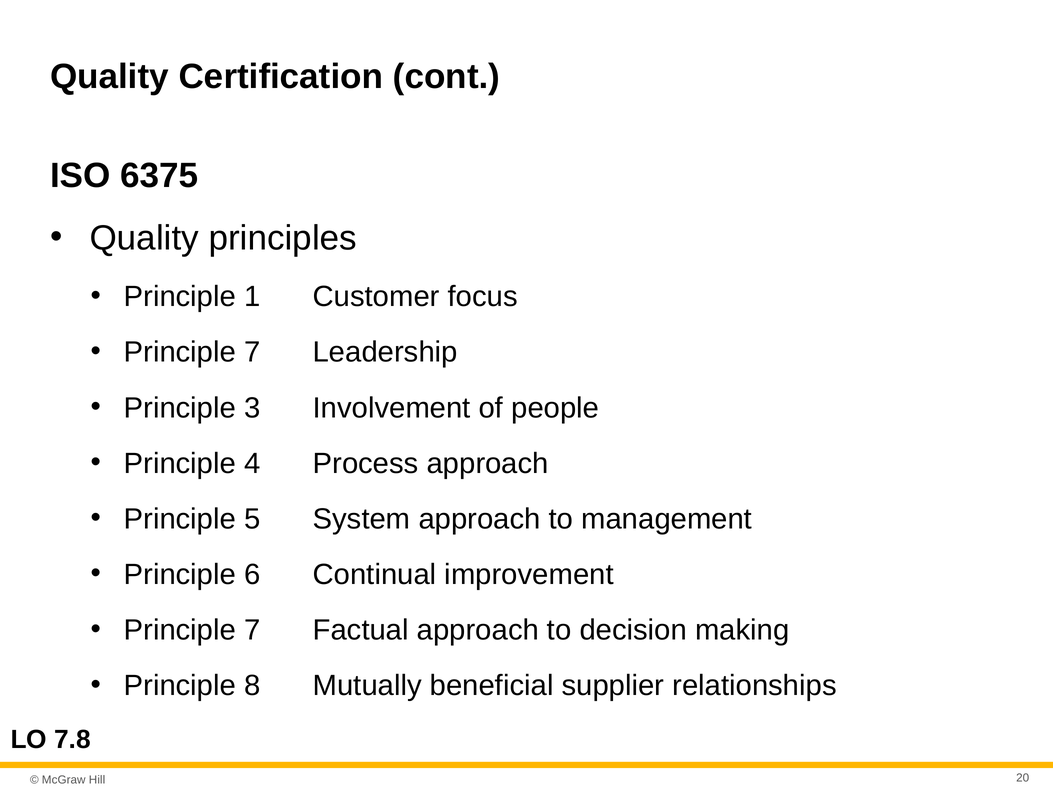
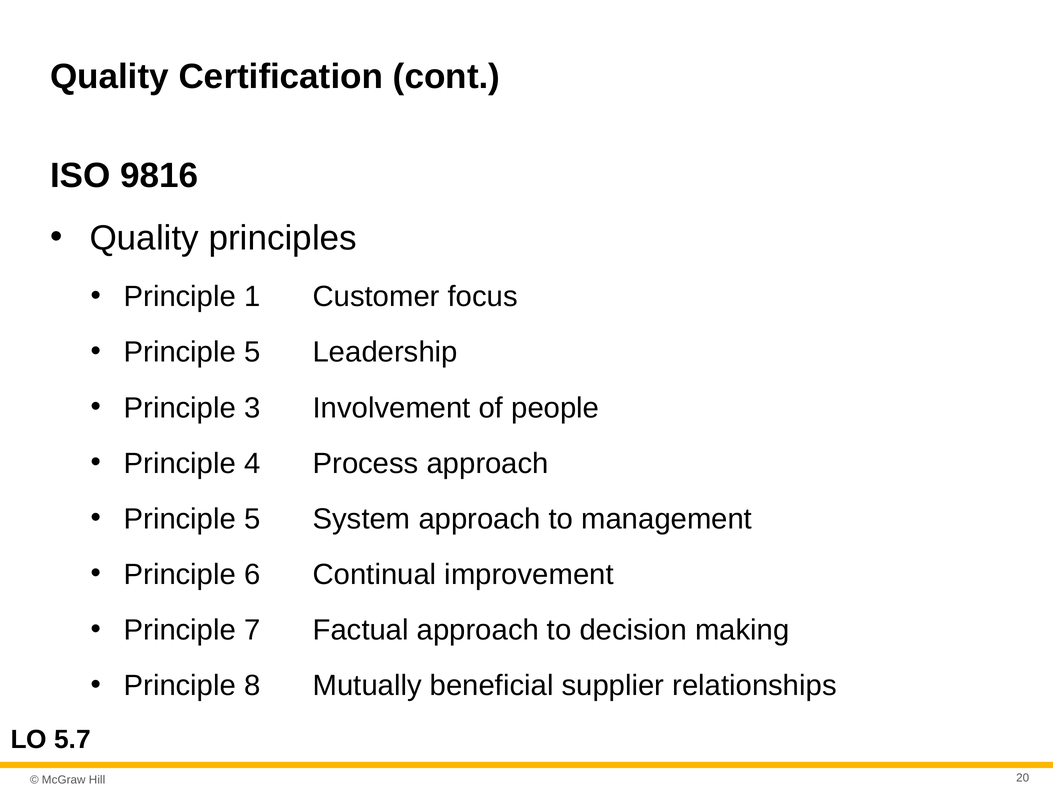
6375: 6375 -> 9816 (159, 176)
7: 7 -> 5 (252, 353)
7.8: 7.8 -> 5.7 (73, 740)
